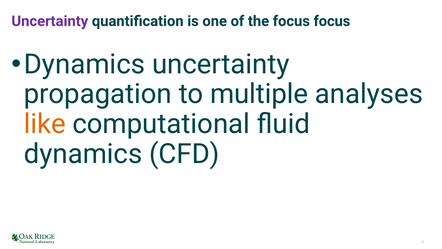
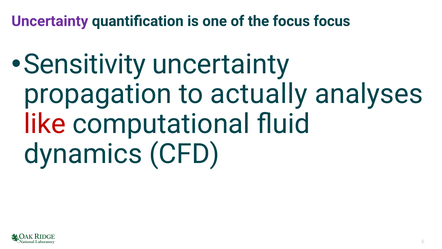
Dynamics: Dynamics -> Sensitivity (85, 64)
multiple: multiple -> actually (259, 94)
like colour: orange -> red (45, 124)
